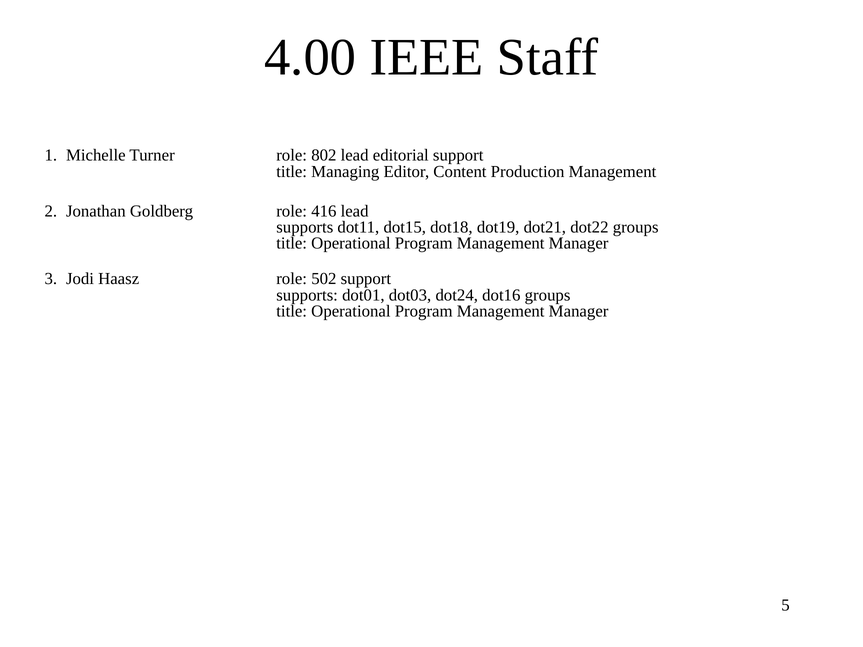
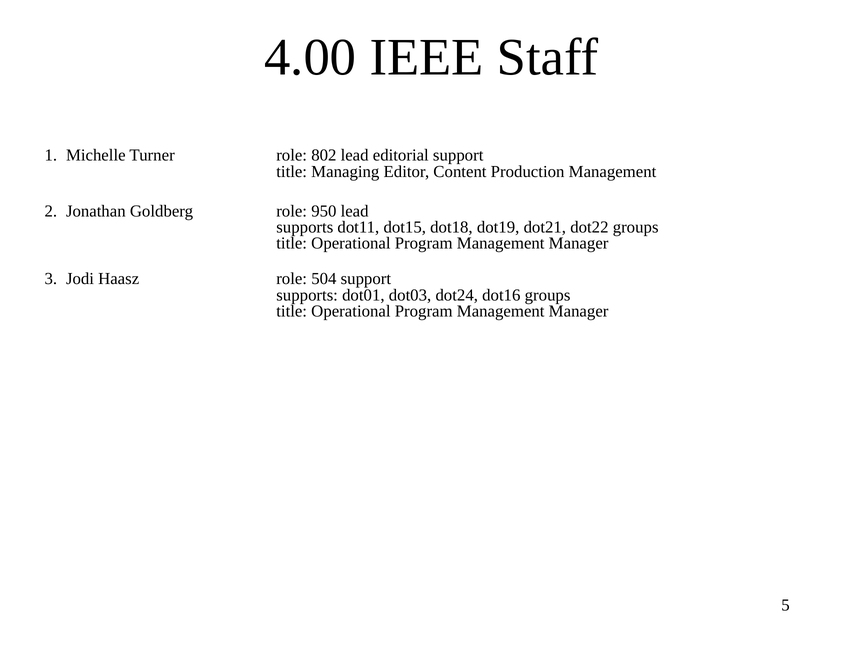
416: 416 -> 950 (324, 211)
502: 502 -> 504 (324, 279)
